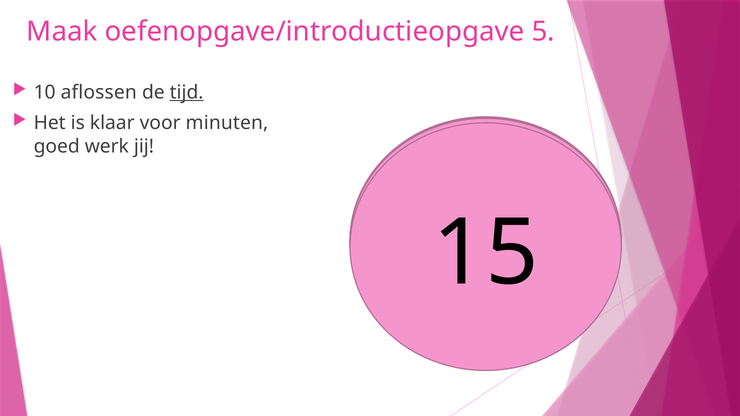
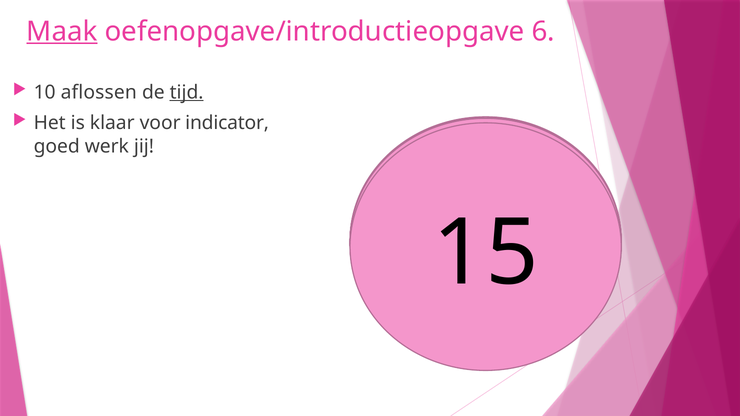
Maak underline: none -> present (62, 31)
5: 5 -> 6 (543, 31)
minuten: minuten -> indicator (227, 123)
